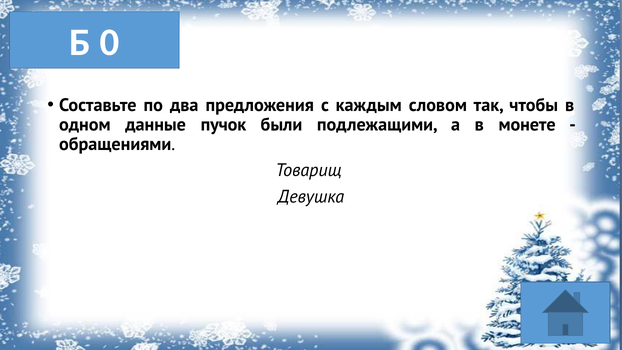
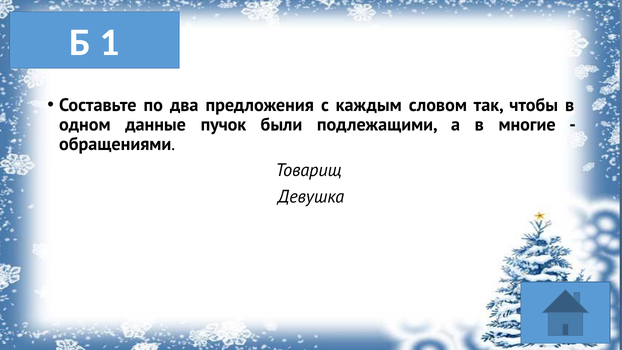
0: 0 -> 1 (109, 43)
монете: монете -> многие (527, 125)
